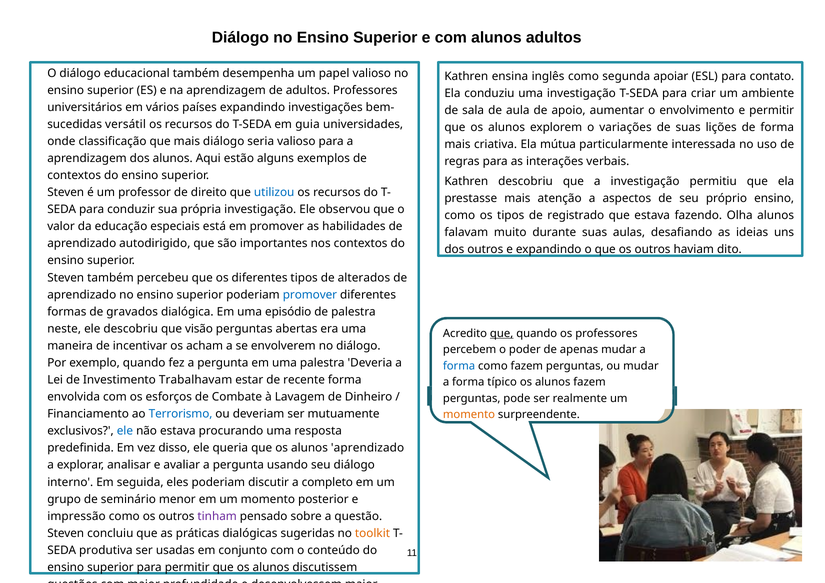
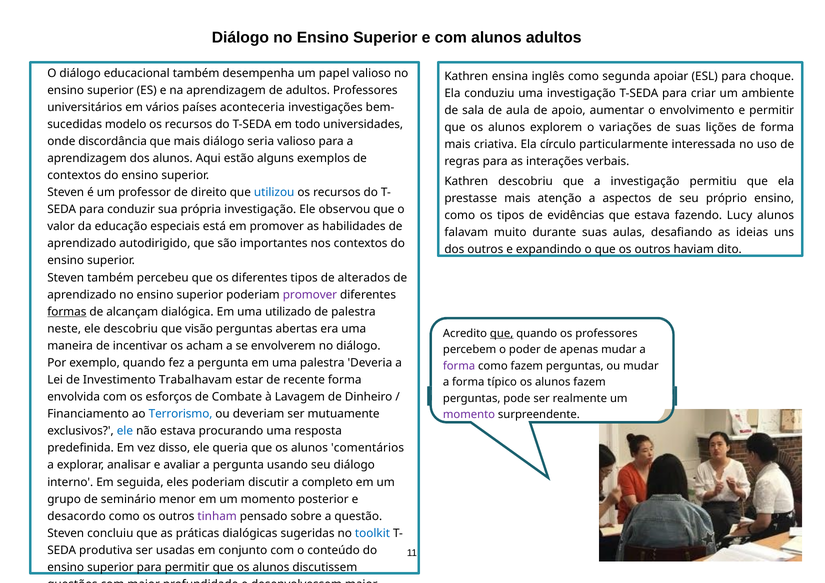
contato: contato -> choque (772, 76)
países expandindo: expandindo -> aconteceria (252, 107)
versátil: versátil -> modelo (126, 124)
guia: guia -> todo (308, 124)
classificação: classificação -> discordância (113, 141)
mútua: mútua -> círculo (558, 144)
registrado: registrado -> evidências (576, 216)
Olha: Olha -> Lucy (740, 216)
promover colour: blue -> purple (310, 295)
formas underline: none -> present (67, 312)
gravados: gravados -> alcançam (132, 312)
episódio: episódio -> utilizado (288, 312)
forma colour: blue -> purple (459, 366)
momento colour: orange -> purple (469, 415)
alunos aprendizado: aprendizado -> comentários (368, 448)
impressão: impressão -> desacordo (77, 517)
toolkit colour: orange -> blue (373, 534)
